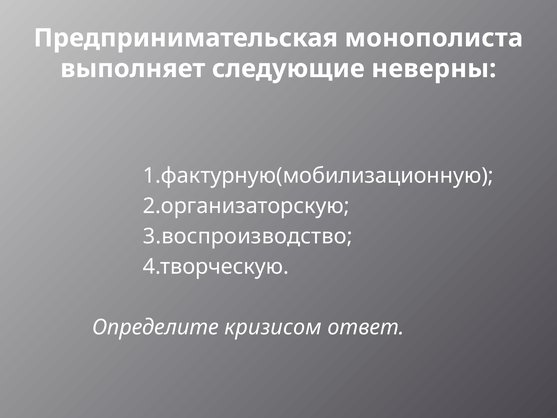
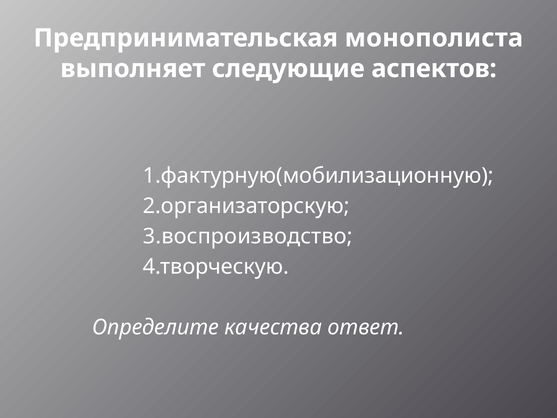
неверны: неверны -> аспектов (434, 69)
кризисом: кризисом -> качества (273, 327)
